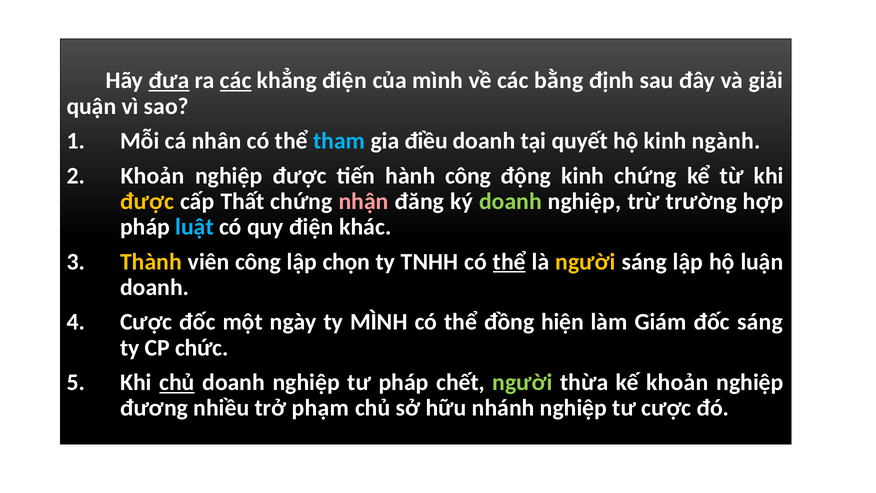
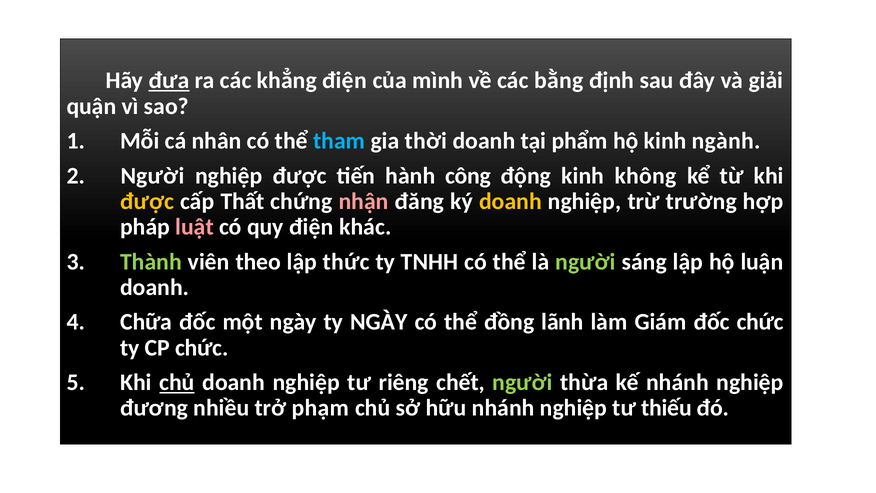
các underline: present -> none (236, 81)
điều: điều -> thời (426, 141)
quyết: quyết -> phẩm (580, 141)
Khoản: Khoản -> Người (152, 176)
kinh chứng: chứng -> không (645, 176)
doanh colour: light green -> yellow (510, 201)
luật colour: light blue -> pink (195, 227)
Thành colour: yellow -> light green (151, 262)
viên công: công -> theo (258, 262)
chọn: chọn -> thức (346, 262)
thể underline: present -> none (509, 262)
người colour: yellow -> light green (585, 262)
Cược: Cược -> Chữa (146, 322)
ty MÌNH: MÌNH -> NGÀY (379, 322)
hiện: hiện -> lãnh (563, 322)
đốc sáng: sáng -> chức (760, 322)
tư pháp: pháp -> riêng (404, 382)
kế khoản: khoản -> nhánh (677, 382)
tư cược: cược -> thiếu (667, 408)
